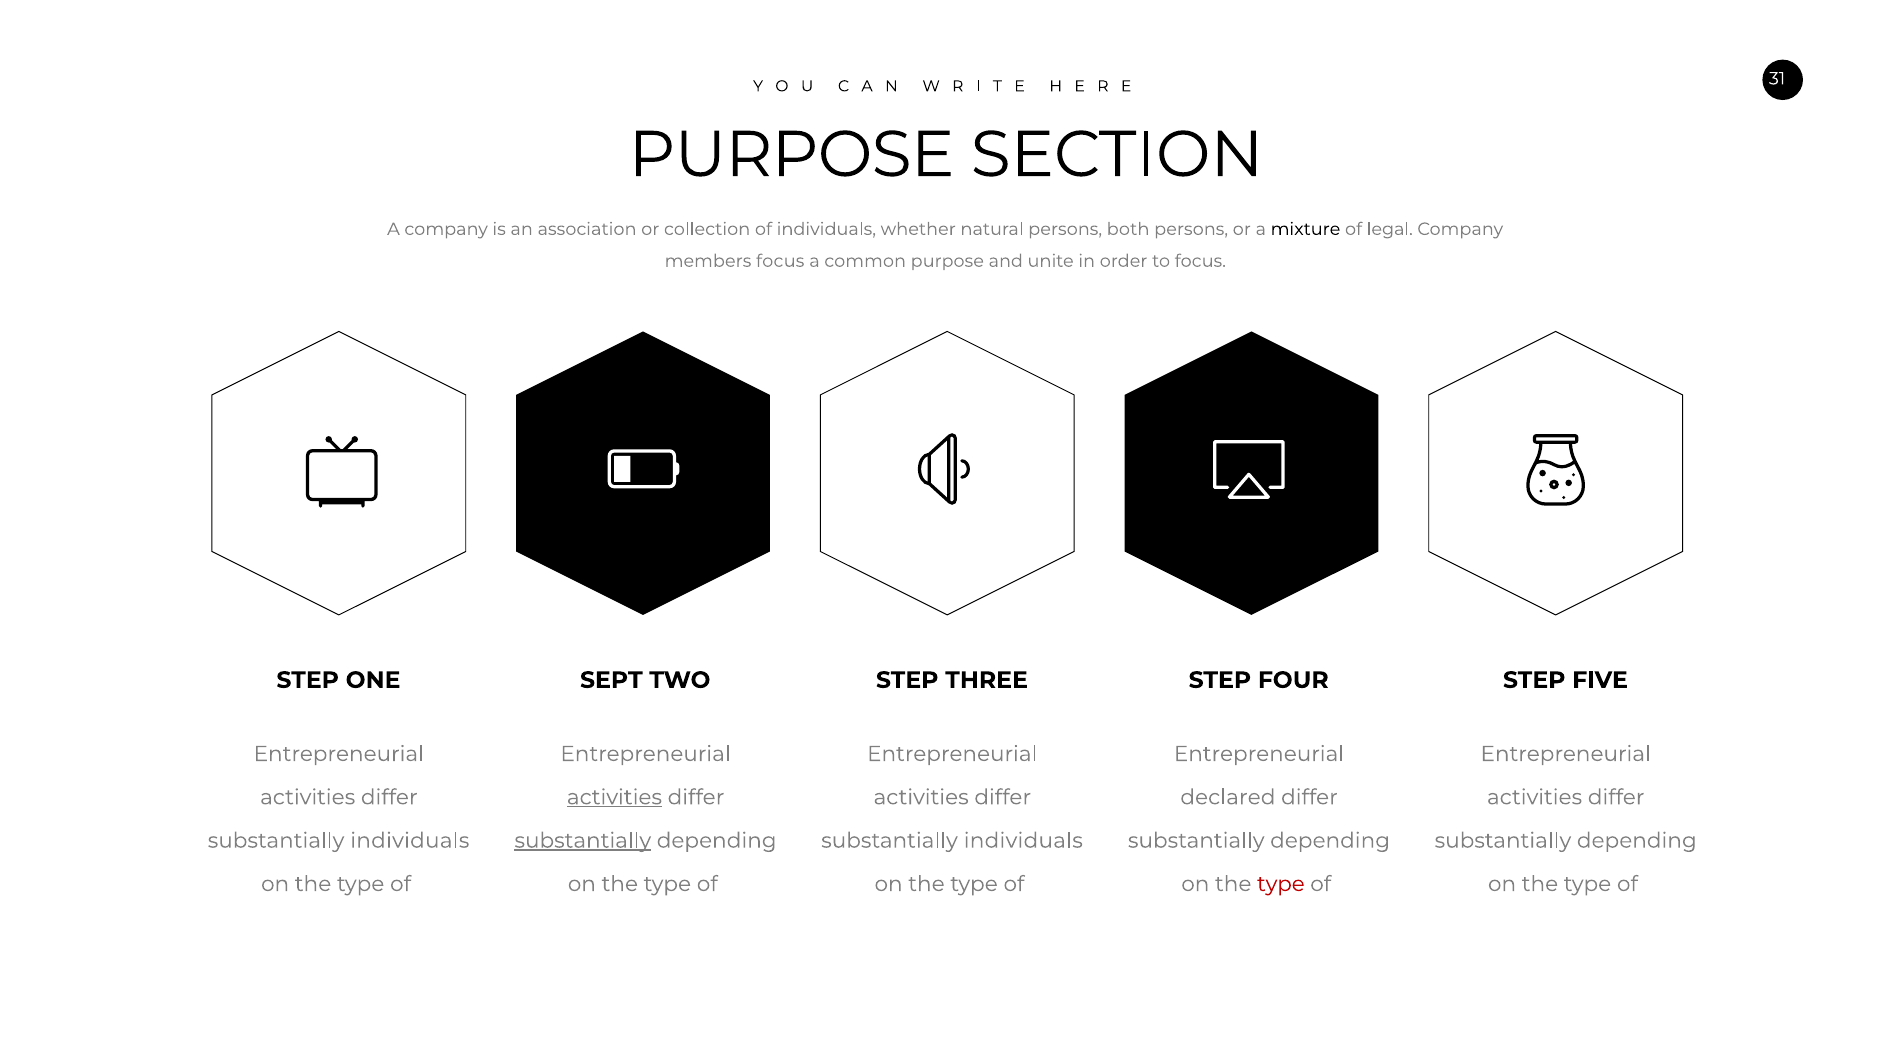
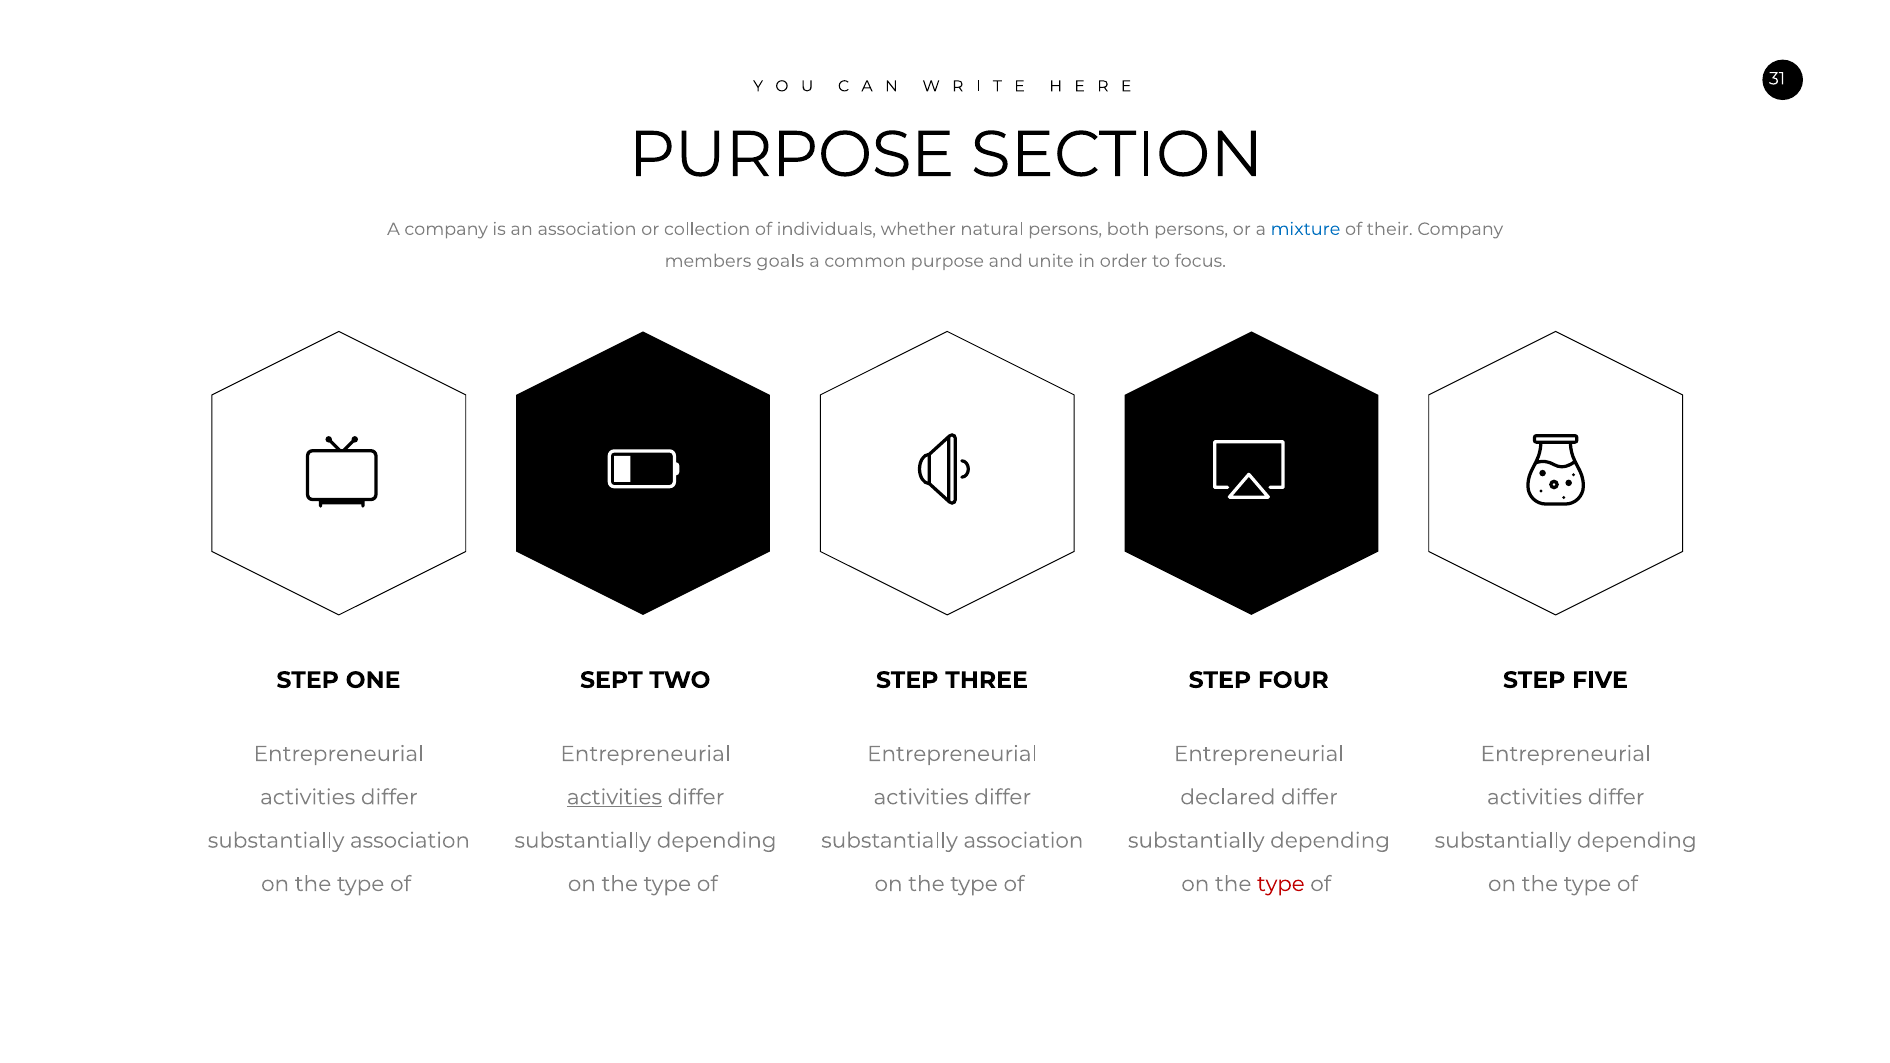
mixture colour: black -> blue (1306, 229)
legal: legal -> their (1390, 229)
members focus: focus -> goals (780, 261)
individuals: individuals -> association (410, 841)
substantially underline: present -> none (583, 841)
individuals: individuals -> association (1023, 841)
